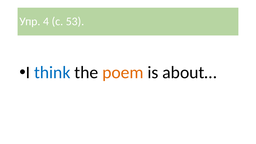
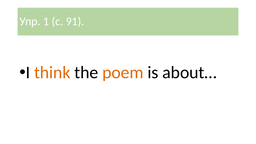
4: 4 -> 1 (46, 22)
53: 53 -> 91 (75, 22)
think colour: blue -> orange (52, 72)
